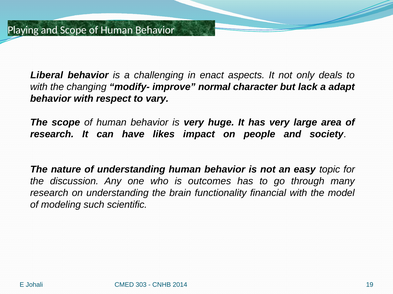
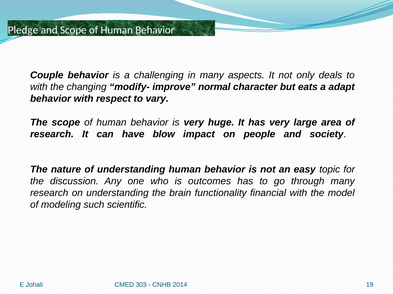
Playing: Playing -> Pledge (23, 30)
Liberal: Liberal -> Couple (47, 75)
in enact: enact -> many (212, 75)
lack: lack -> eats (308, 87)
likes: likes -> blow (164, 134)
